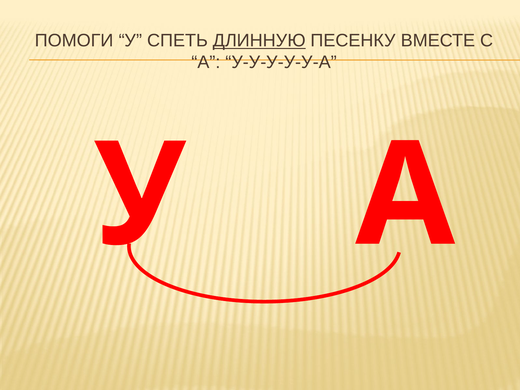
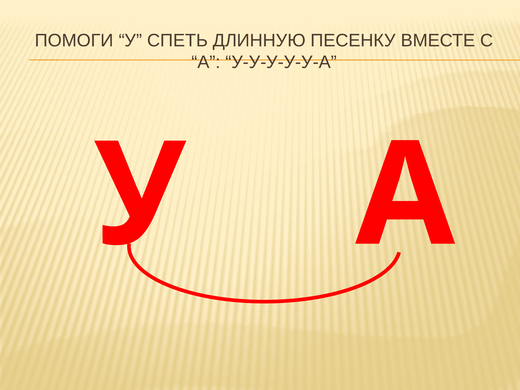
ДЛИННУЮ underline: present -> none (259, 41)
